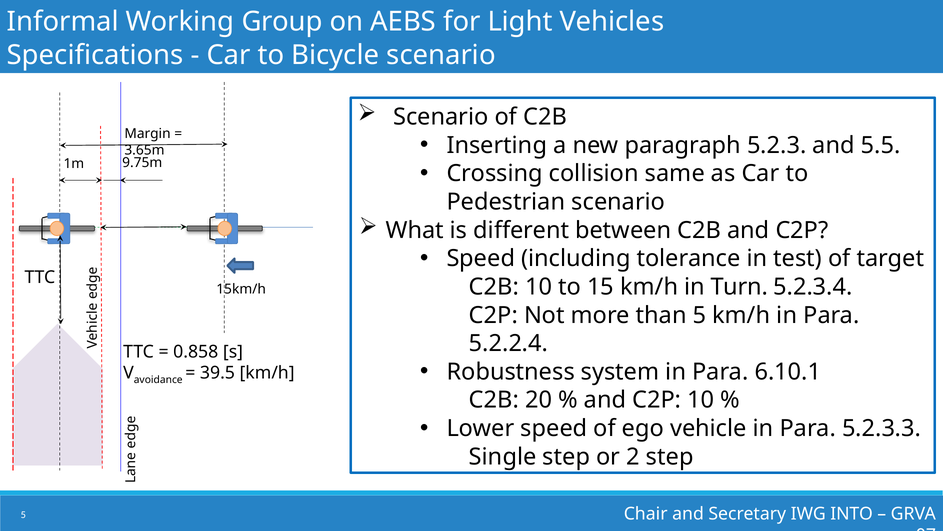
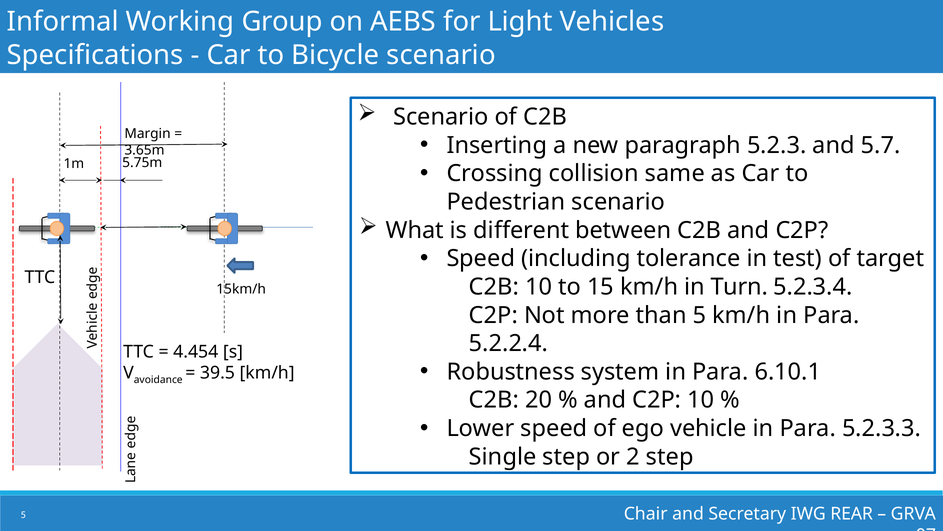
5.5: 5.5 -> 5.7 (881, 145)
9.75m: 9.75m -> 5.75m (142, 162)
0.858: 0.858 -> 4.454 (196, 351)
INTO: INTO -> REAR (852, 514)
